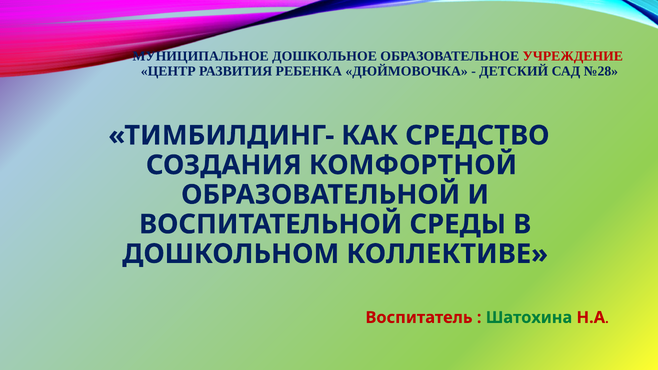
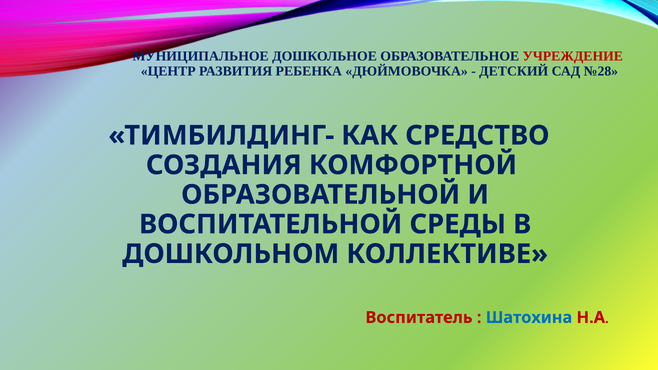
Шатохина colour: green -> blue (529, 318)
